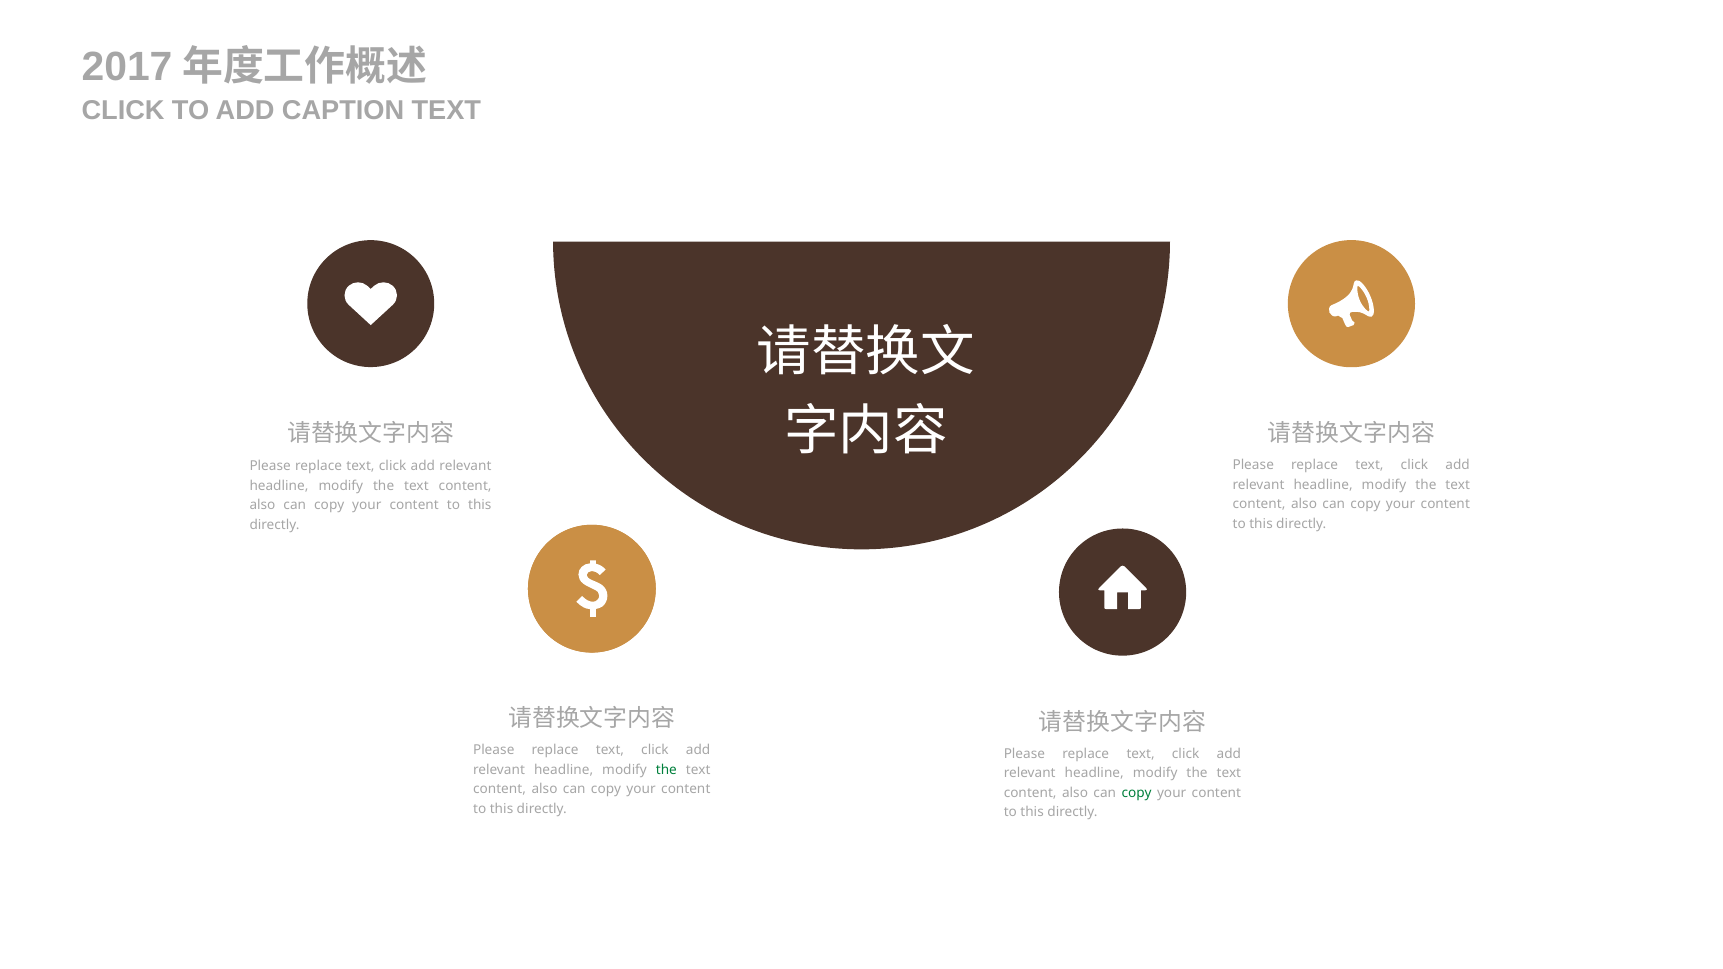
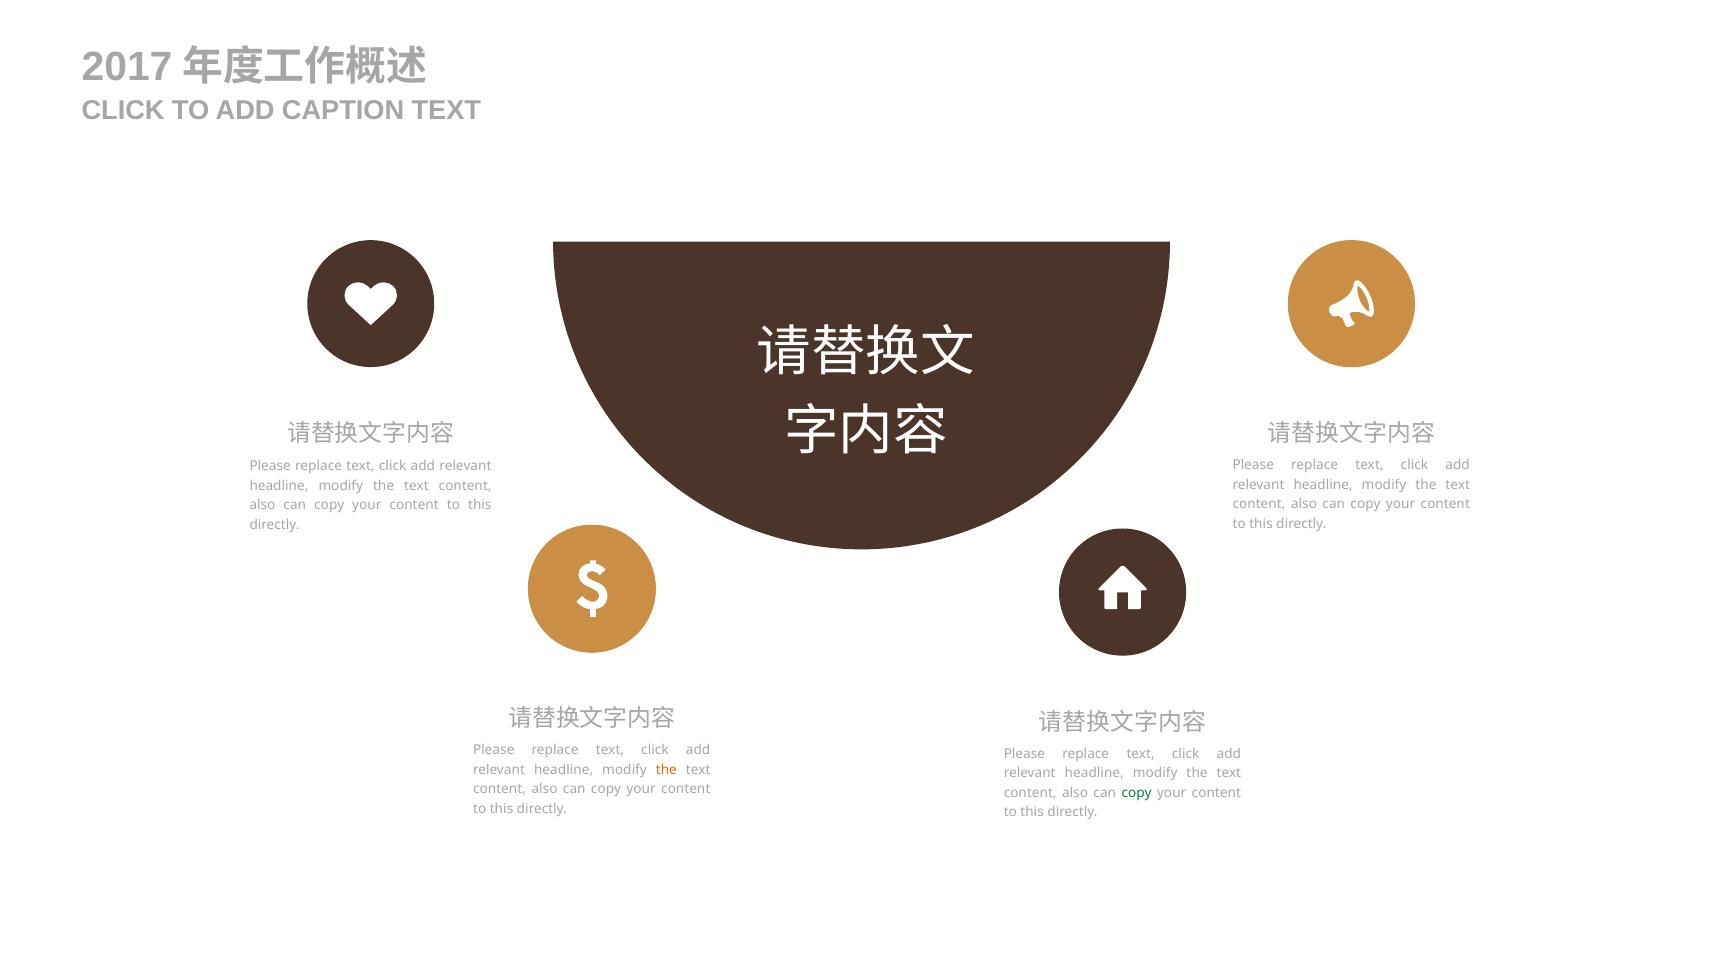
the colour: green -> orange (666, 770)
